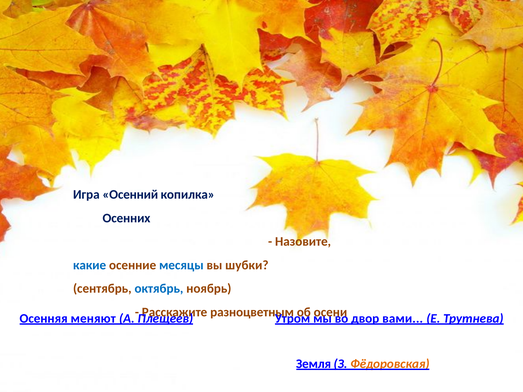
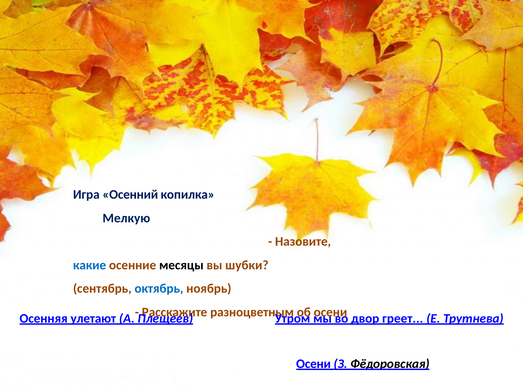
Осенних: Осенних -> Мелкую (126, 218)
месяцы colour: blue -> black (181, 265)
меняют: меняют -> улетают (93, 319)
вами: вами -> греет (403, 319)
Земля: Земля -> Осени (314, 364)
Фёдоровская colour: orange -> black (390, 364)
